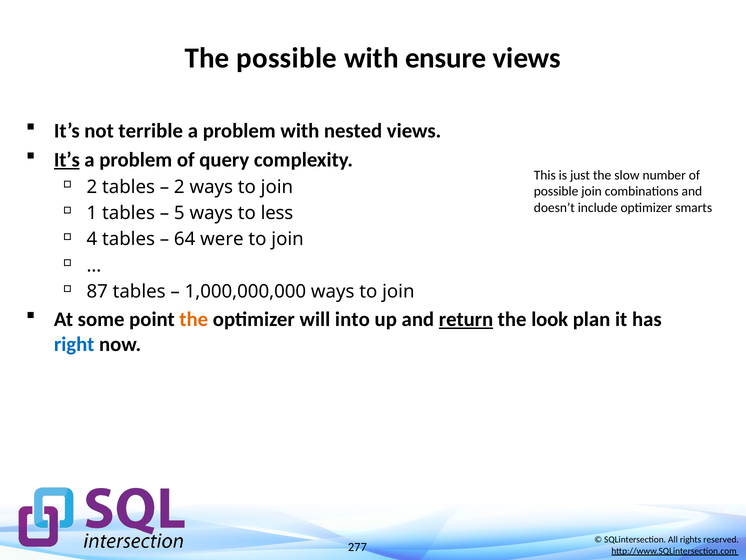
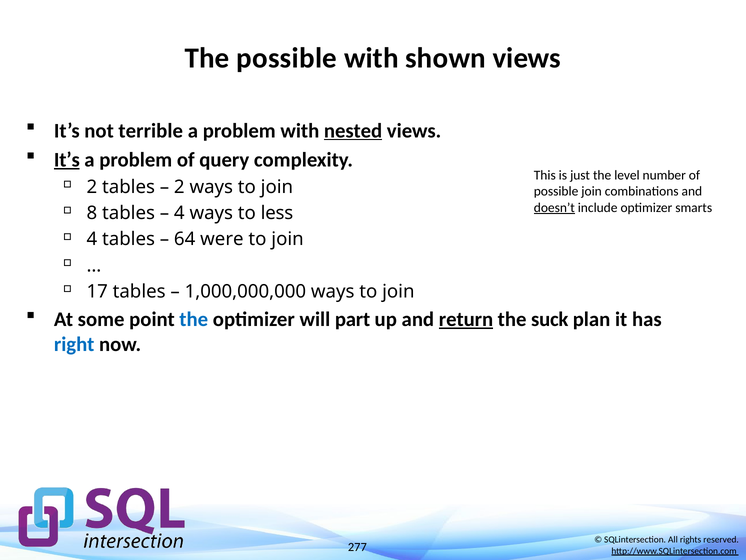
ensure: ensure -> shown (446, 58)
nested underline: none -> present (353, 131)
slow: slow -> level (627, 175)
doesn’t underline: none -> present (554, 208)
1: 1 -> 8 (92, 213)
5: 5 -> 4 (179, 213)
87: 87 -> 17 (97, 291)
the colour: orange -> blue (194, 319)
into: into -> part (353, 319)
look: look -> suck (550, 319)
